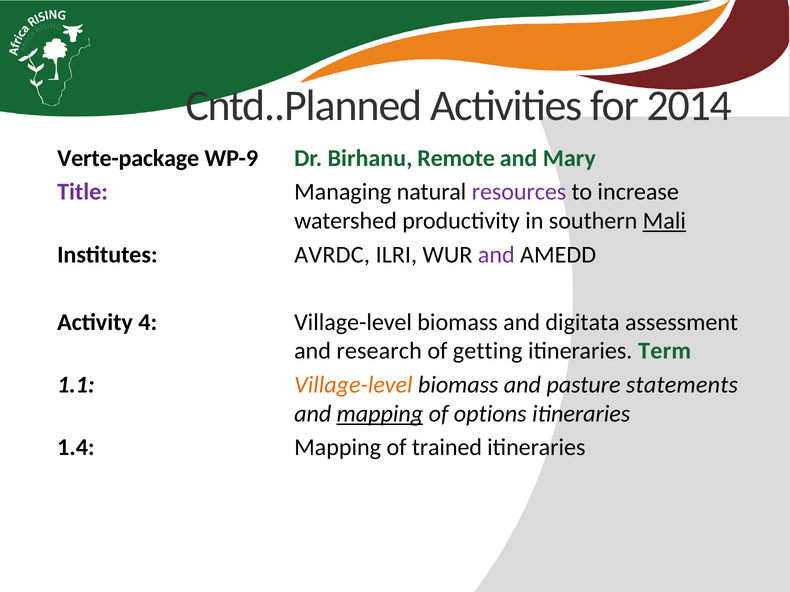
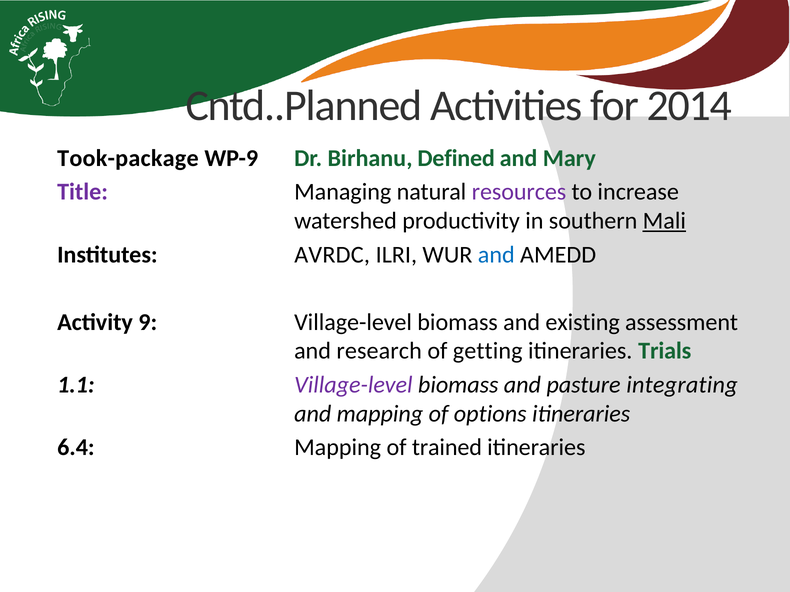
Verte-package: Verte-package -> Took-package (128, 158)
Remote: Remote -> Defined (456, 158)
and colour: purple -> blue (496, 255)
4: 4 -> 9 (148, 322)
digitata: digitata -> existing (583, 322)
Term: Term -> Trials (665, 351)
Village-level colour: orange -> purple (353, 385)
statements: statements -> integrating (682, 385)
mapping underline: present -> none (380, 414)
1.4: 1.4 -> 6.4 (76, 448)
